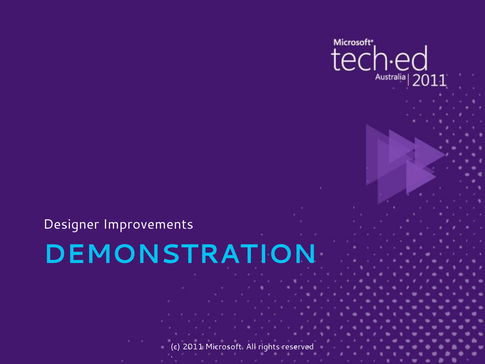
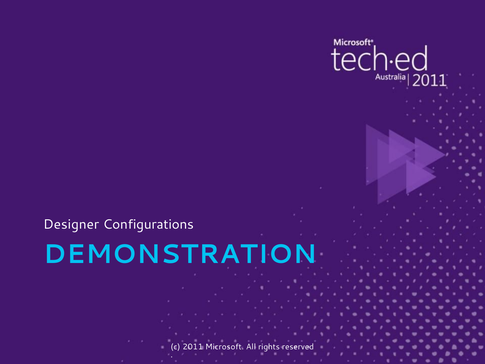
Improvements: Improvements -> Configurations (148, 224)
